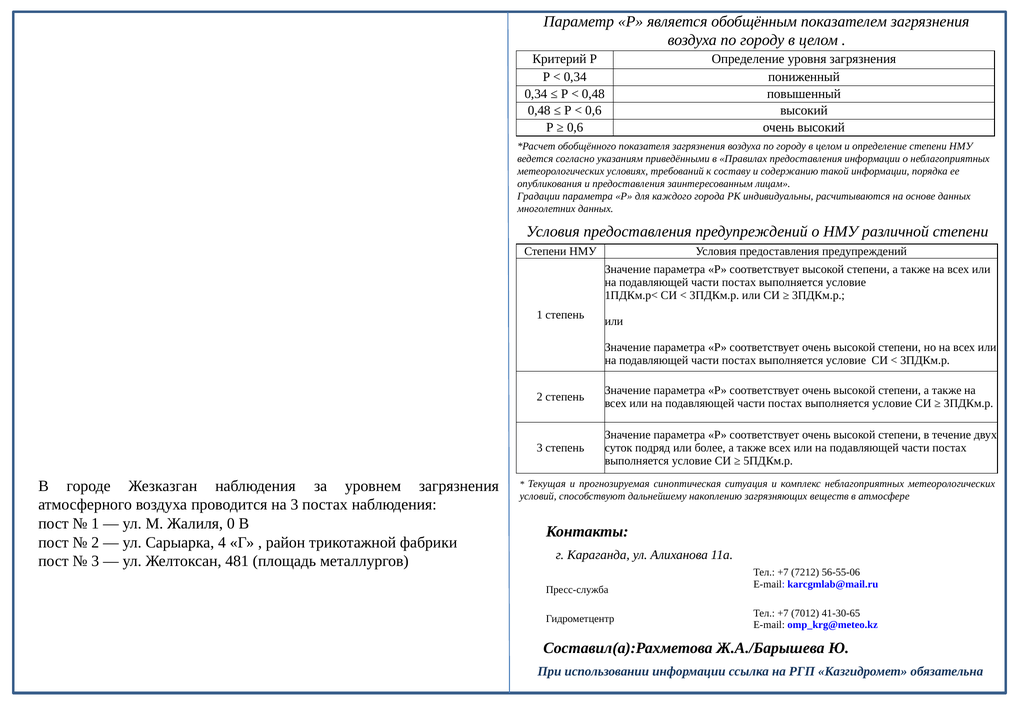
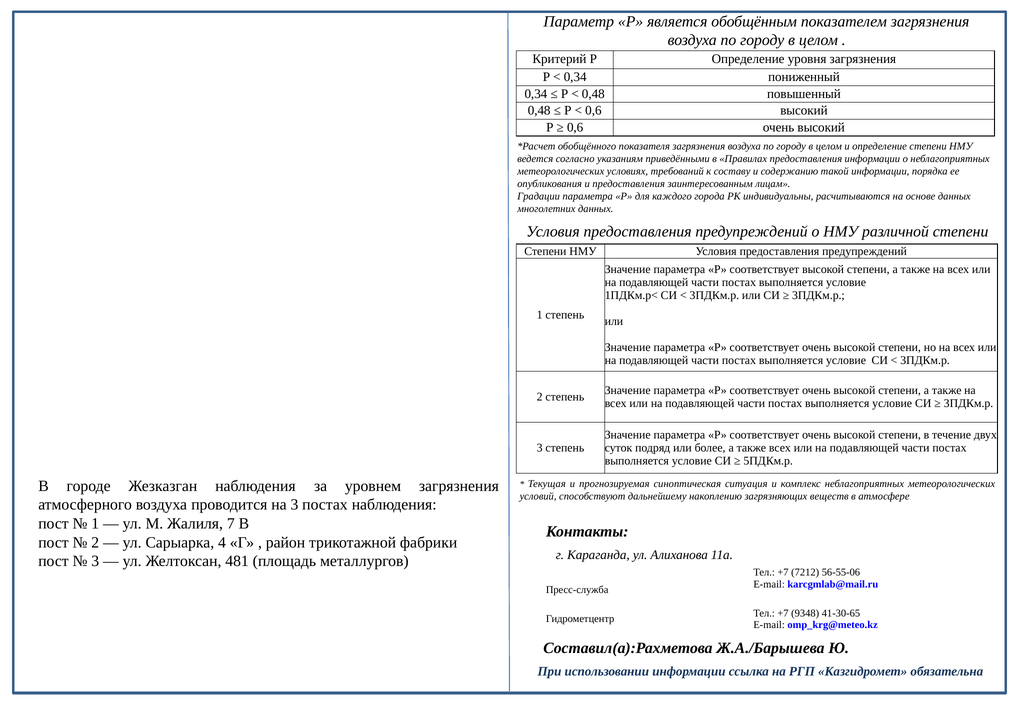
0: 0 -> 7 (231, 524)
7012: 7012 -> 9348 (805, 614)
